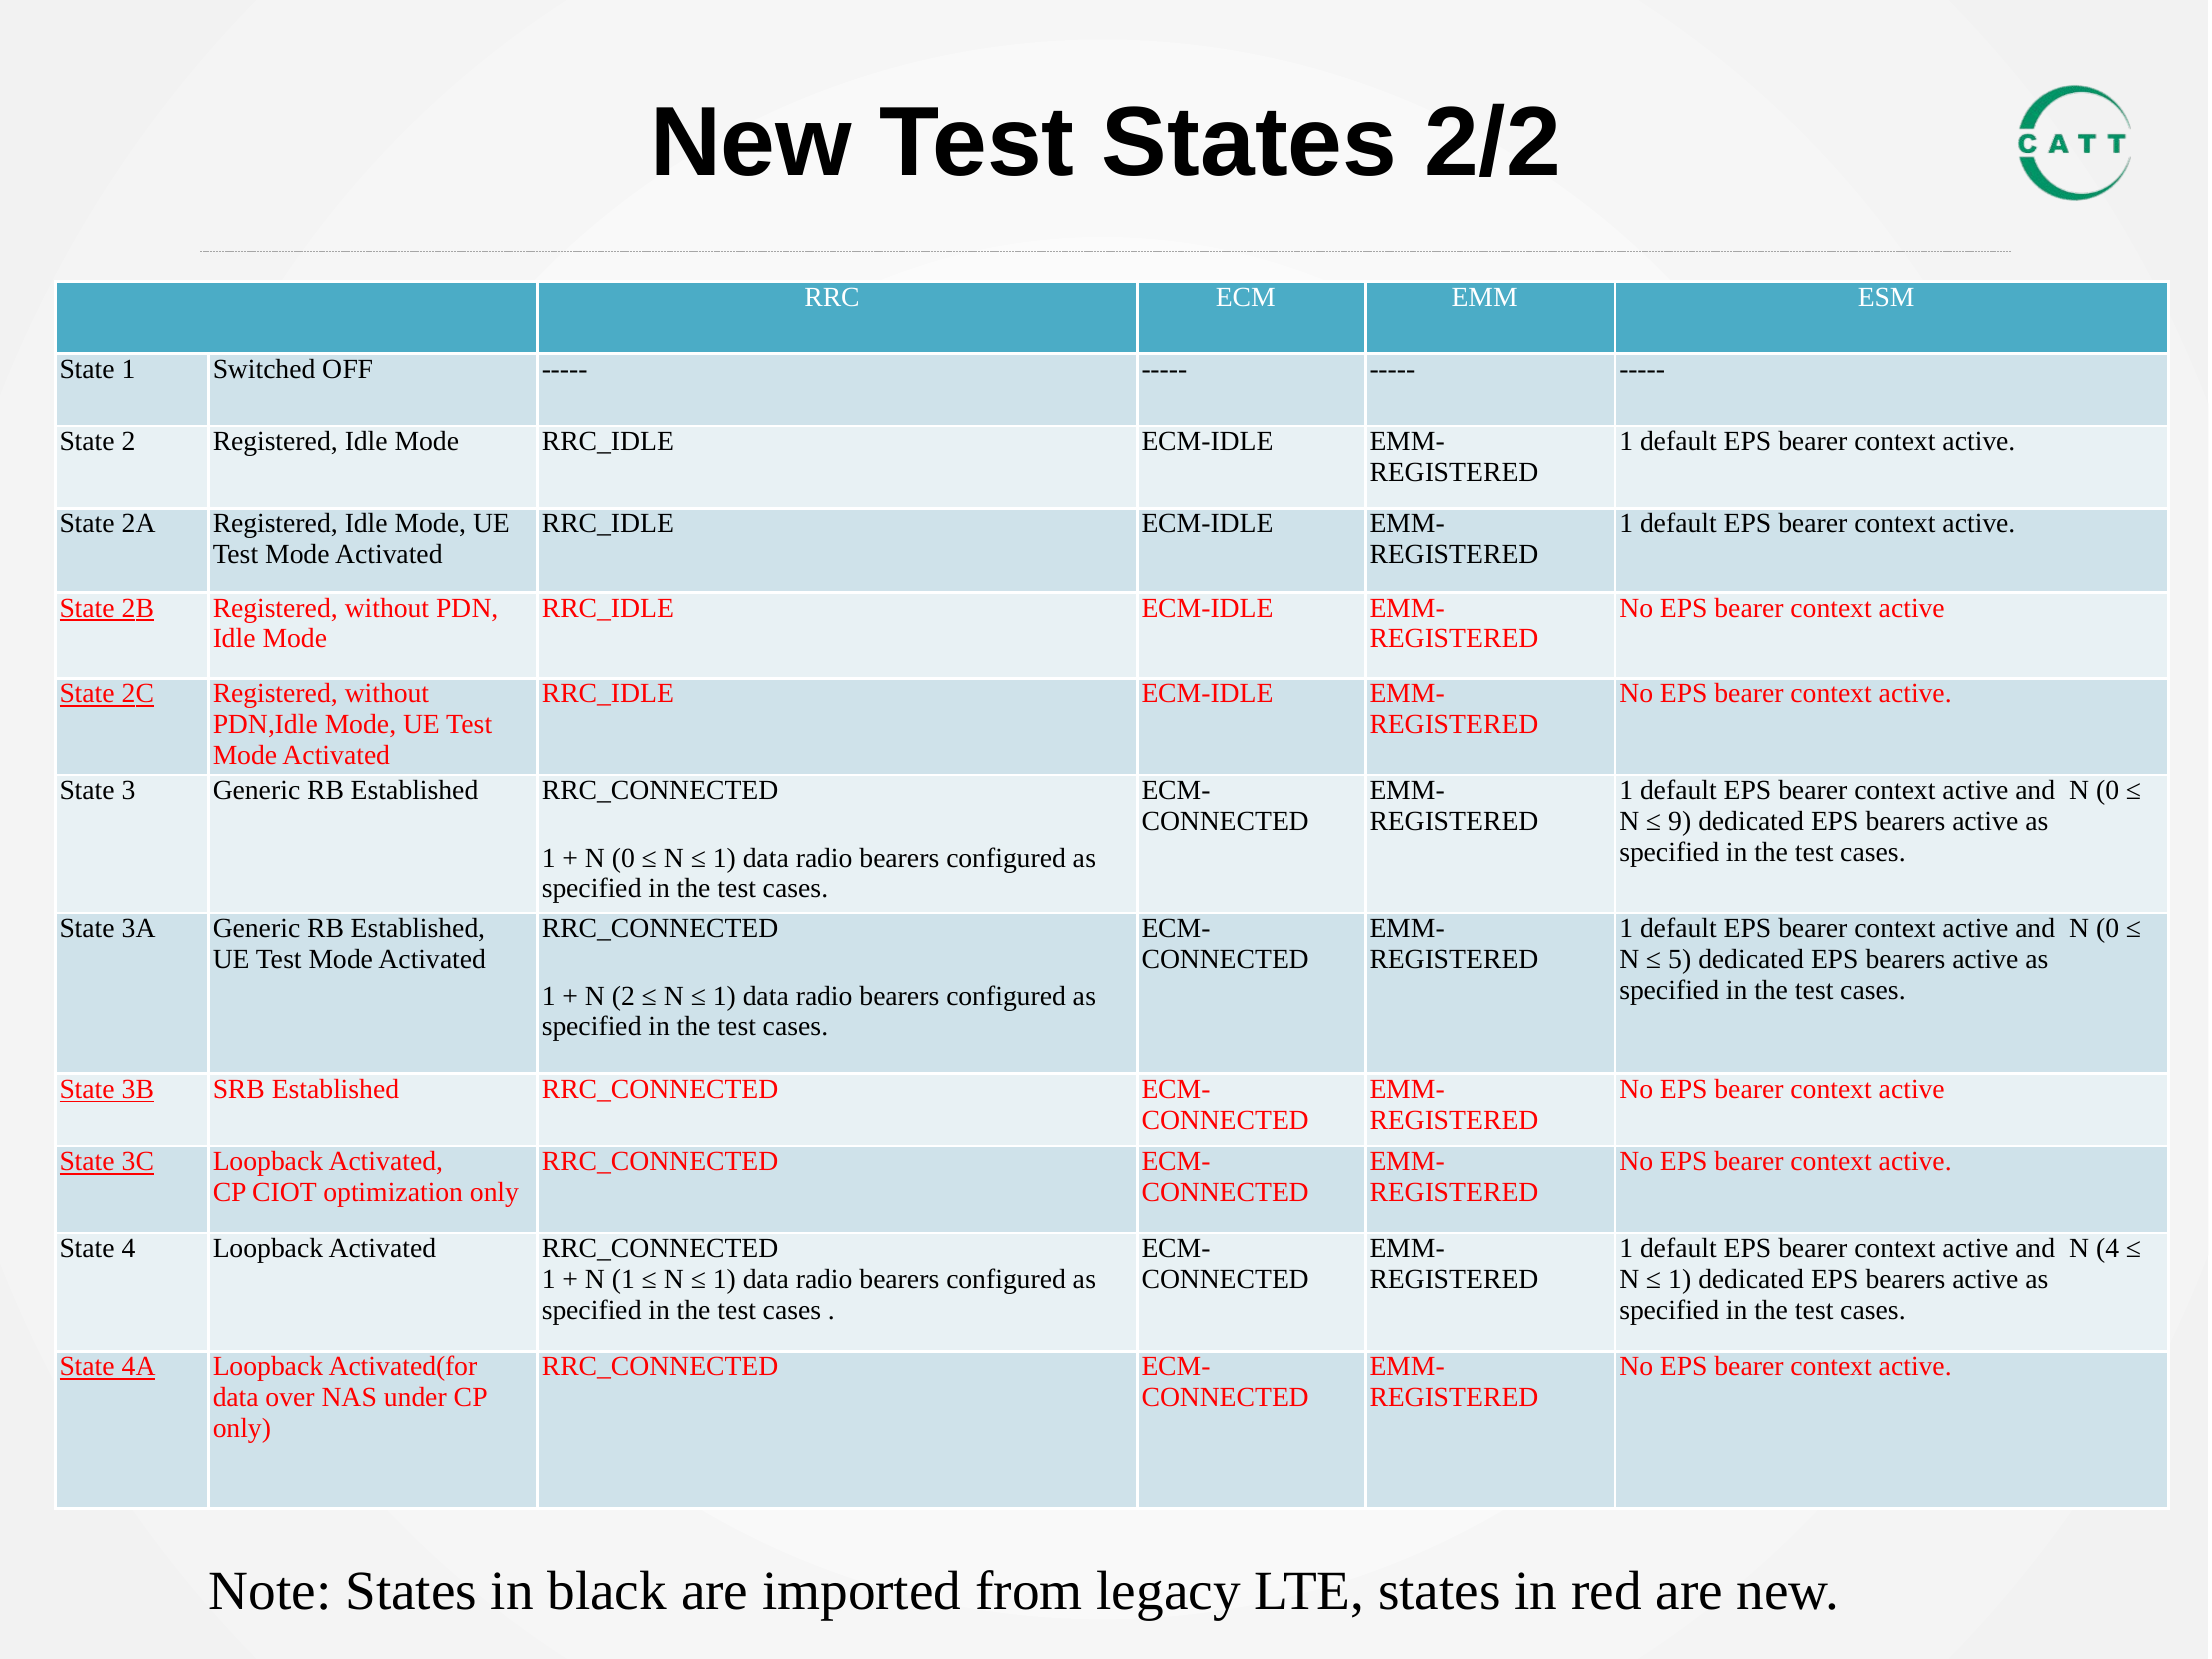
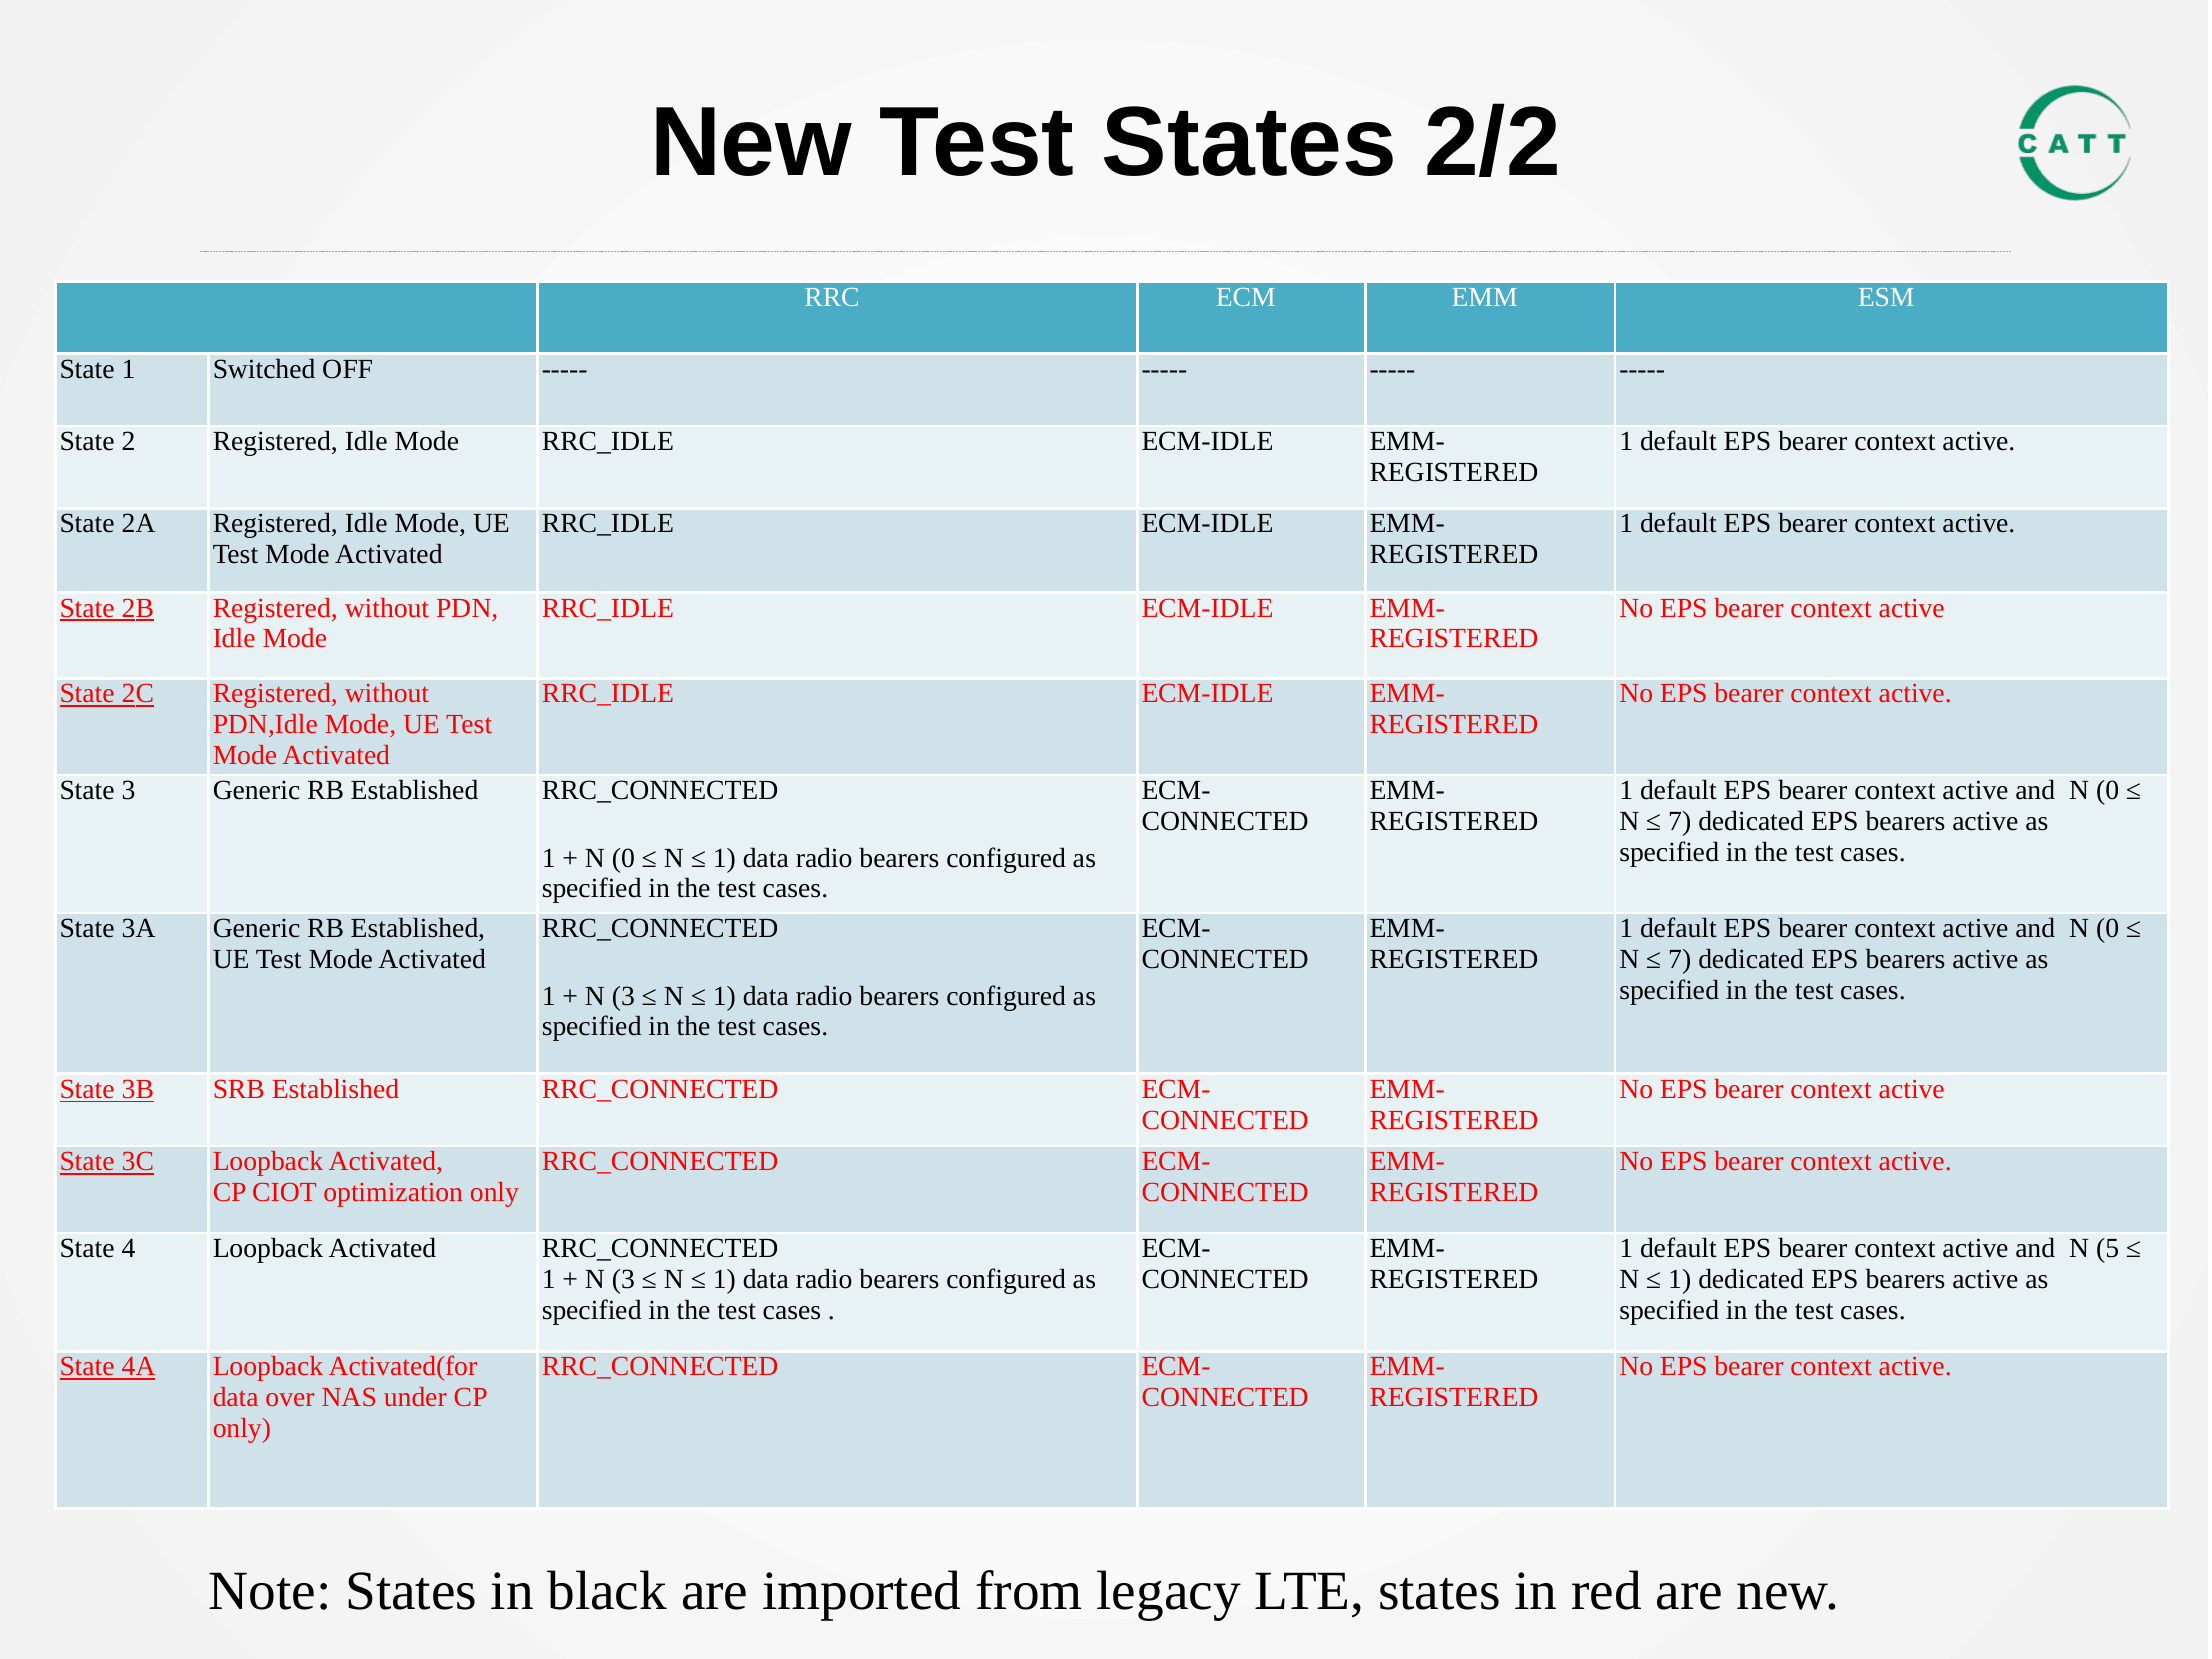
9: 9 -> 7 (1680, 821)
5: 5 -> 7 (1680, 959)
2: 2 -> 3 (623, 996)
N 4: 4 -> 5 (2108, 1249)
1: 1 -> 3 (623, 1279)
